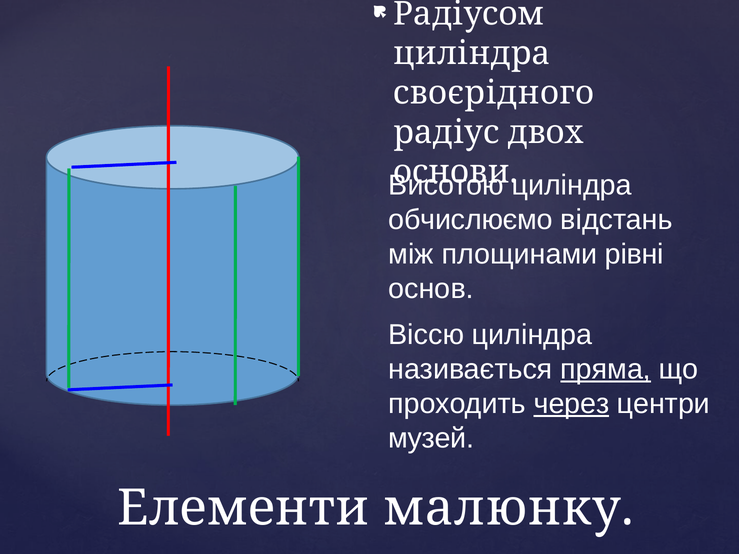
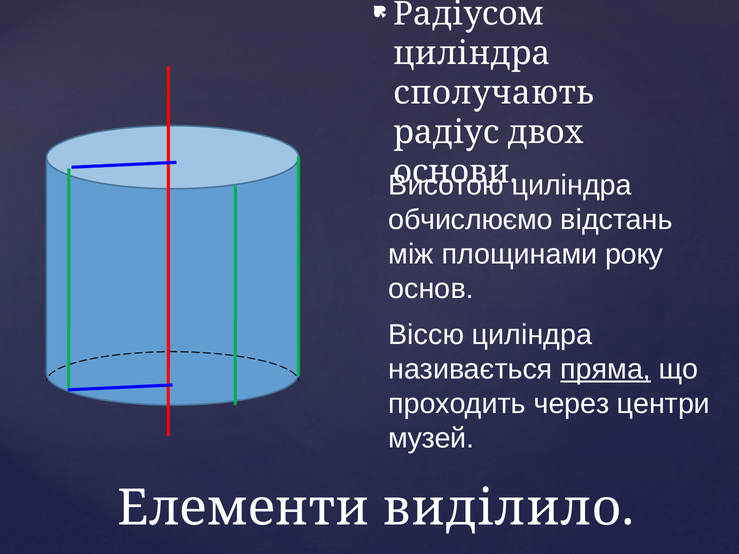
своєрідного: своєрідного -> сполучають (494, 93)
рівні: рівні -> року (634, 254)
через underline: present -> none (571, 404)
малюнку: малюнку -> виділило (508, 509)
